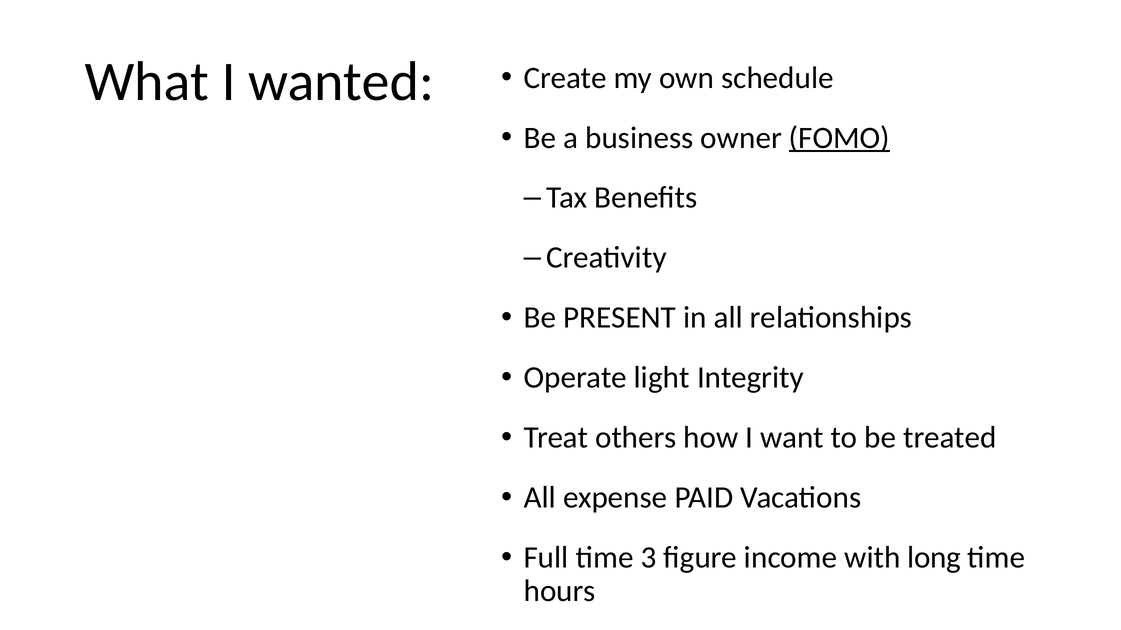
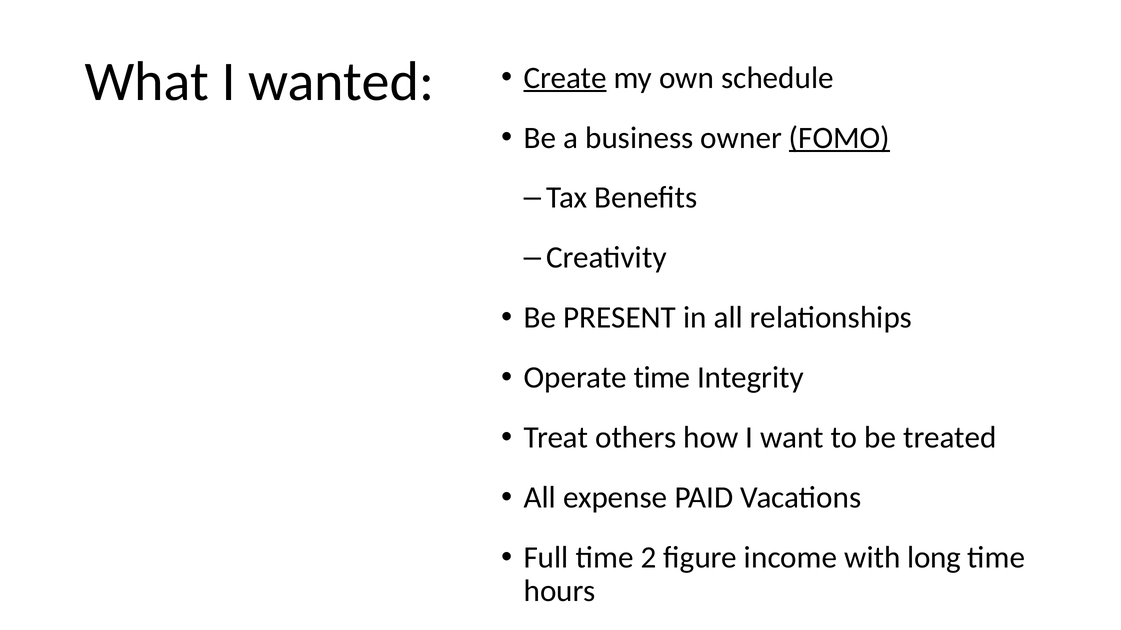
Create underline: none -> present (565, 78)
Operate light: light -> time (662, 378)
3: 3 -> 2 (648, 558)
